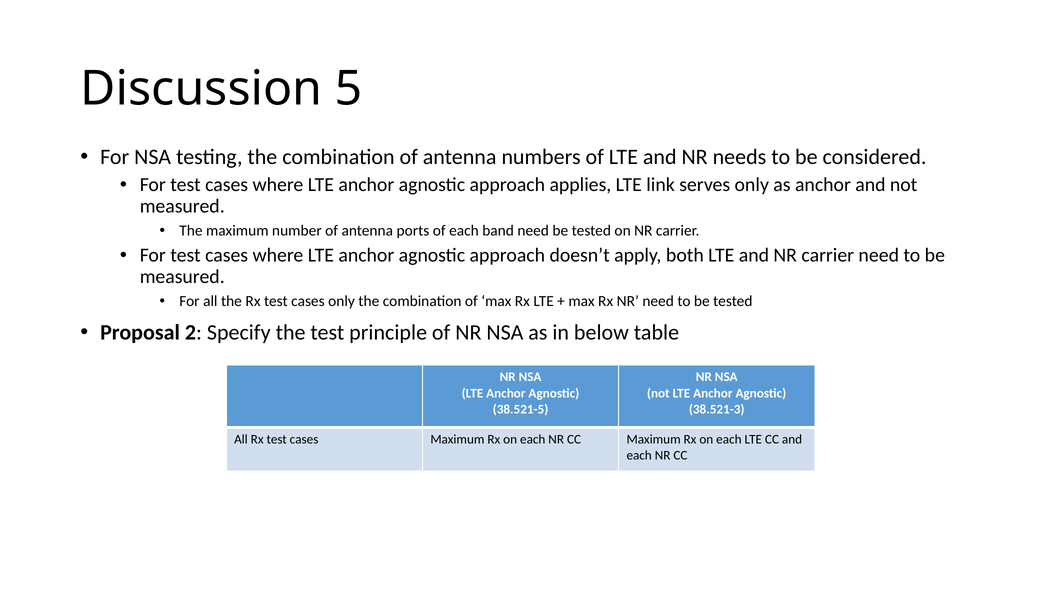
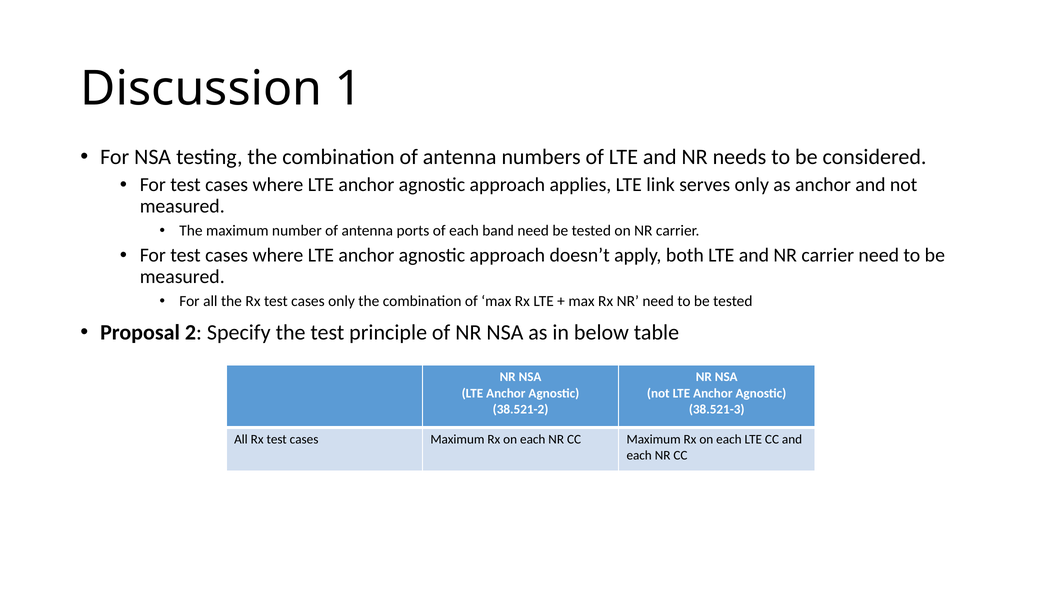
5: 5 -> 1 (349, 89)
38.521-5: 38.521-5 -> 38.521-2 (521, 409)
